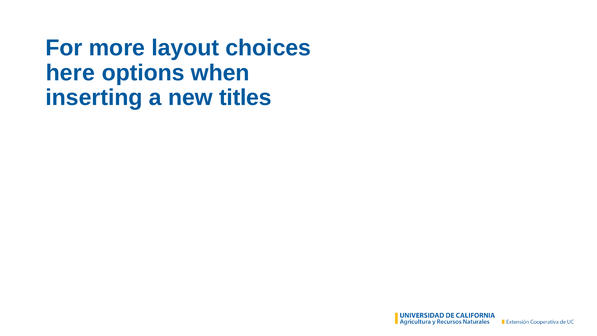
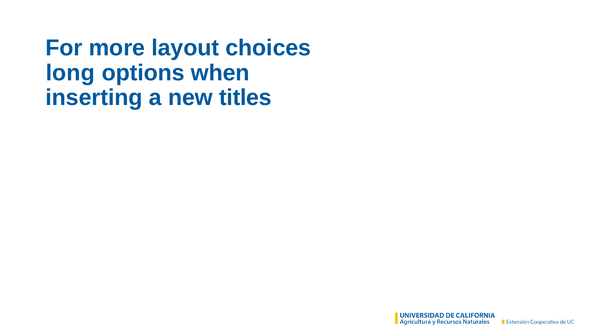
here: here -> long (70, 73)
